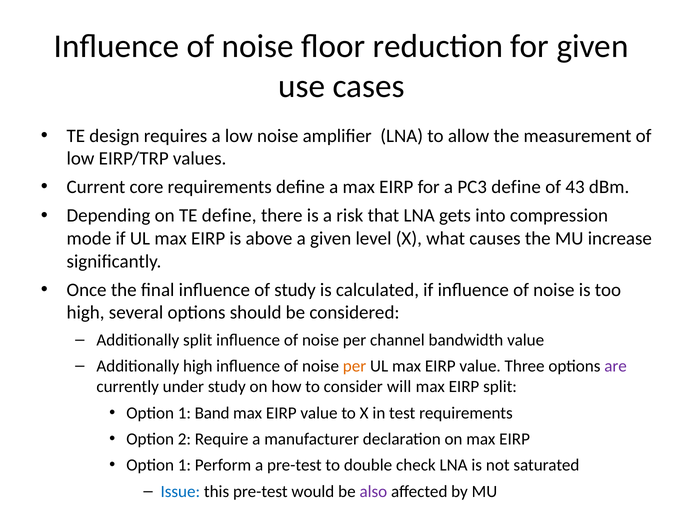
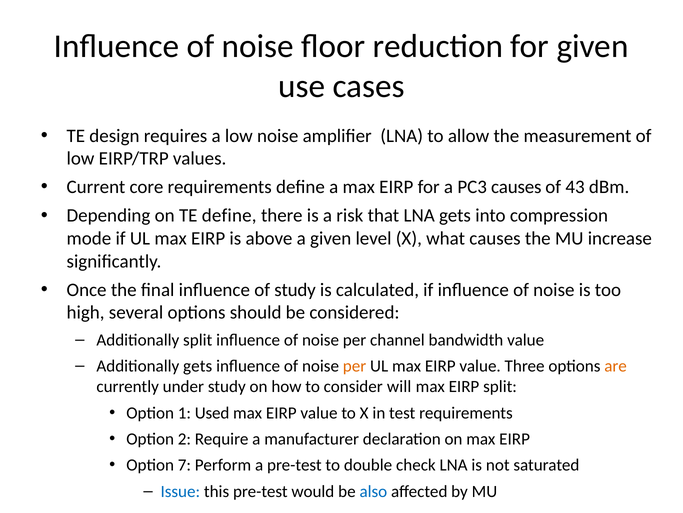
PC3 define: define -> causes (516, 187)
Additionally high: high -> gets (198, 366)
are colour: purple -> orange (616, 366)
Band: Band -> Used (212, 412)
1: 1 -> 7 (184, 465)
also colour: purple -> blue (373, 491)
